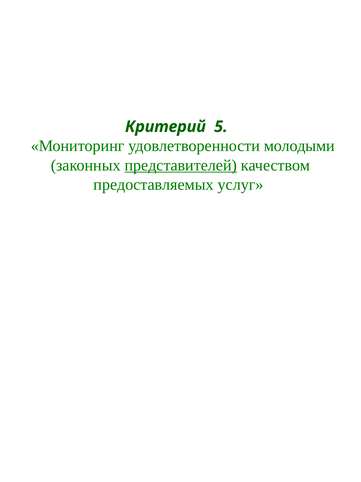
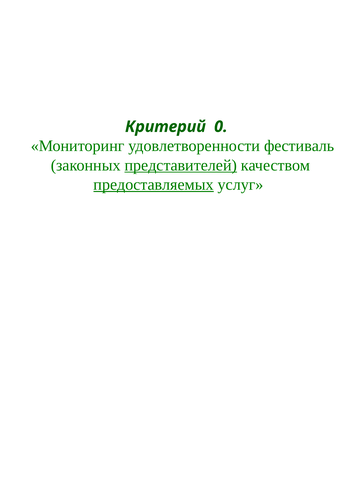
5: 5 -> 0 (221, 126)
молодыми: молодыми -> фестиваль (299, 146)
предоставляемых underline: none -> present (154, 184)
